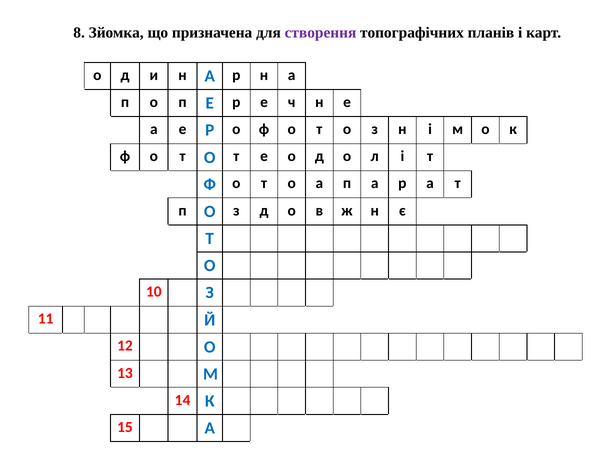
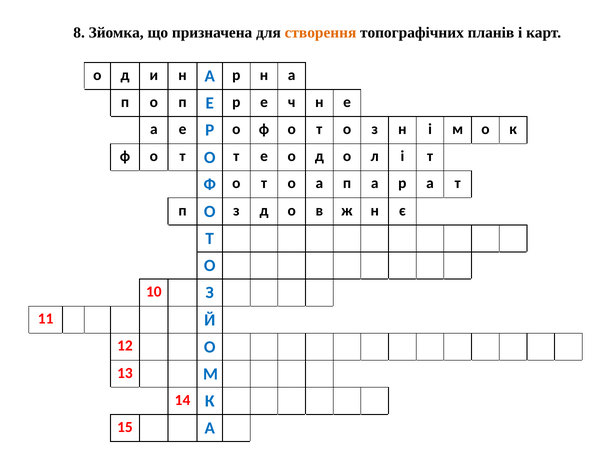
створення colour: purple -> orange (320, 33)
